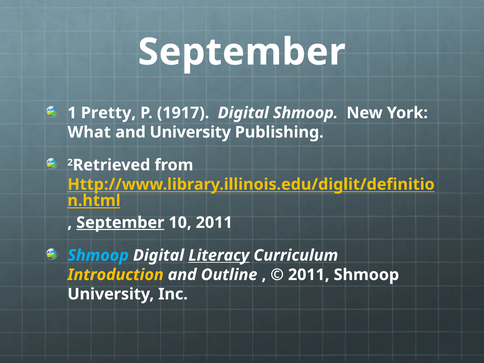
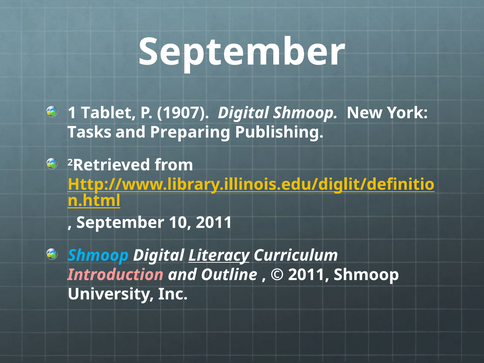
Pretty: Pretty -> Tablet (108, 113)
1917: 1917 -> 1907 (183, 113)
What: What -> Tasks (89, 132)
and University: University -> Preparing (190, 132)
September underline: present -> none (120, 223)
Introduction colour: yellow -> pink (116, 275)
